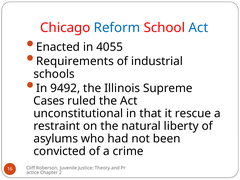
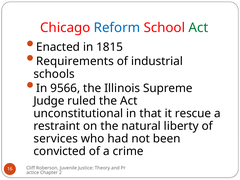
Act colour: blue -> green (198, 28)
4055: 4055 -> 1815 (110, 47)
9492: 9492 -> 9566 (65, 88)
Cases: Cases -> Judge (49, 101)
asylums: asylums -> services (56, 139)
